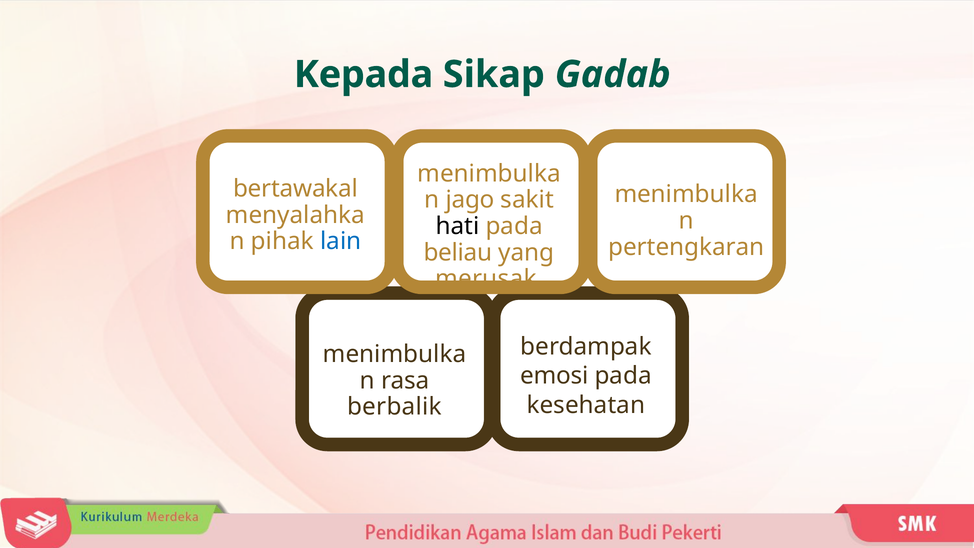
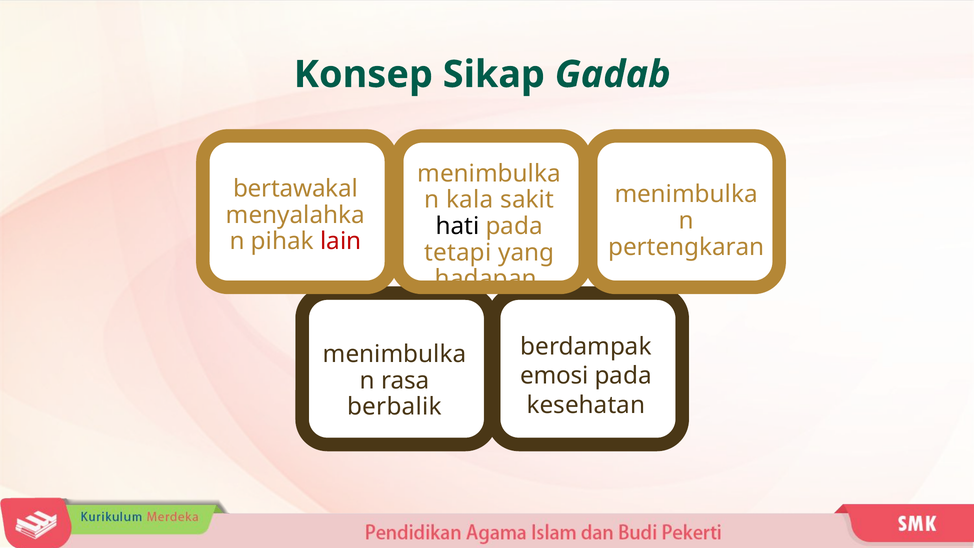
Kepada: Kepada -> Konsep (363, 75)
jago: jago -> kala (470, 200)
lain colour: blue -> red (341, 241)
beliau: beliau -> tetapi (458, 252)
merusak: merusak -> hadapan (486, 279)
